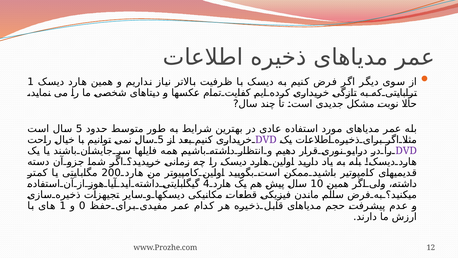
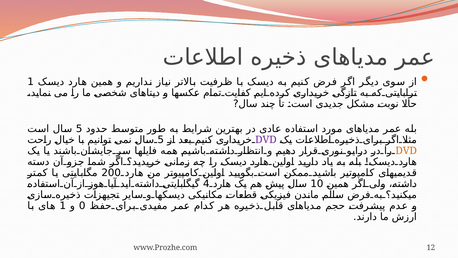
DVD colour: purple -> orange (406, 151)
